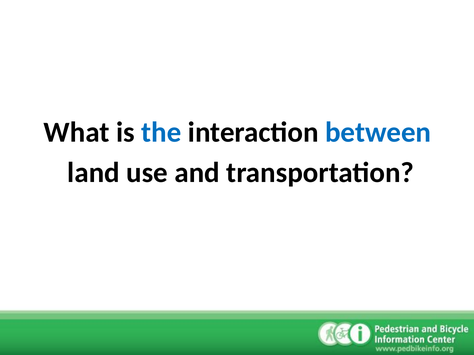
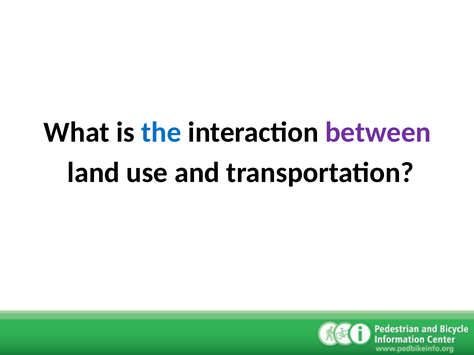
between colour: blue -> purple (378, 132)
